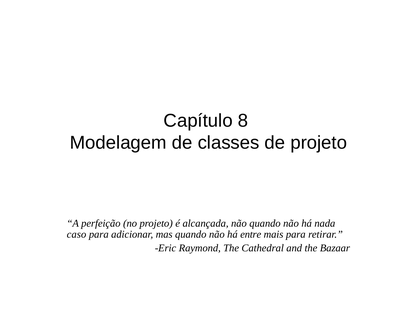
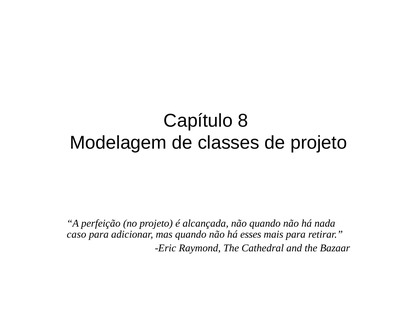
entre: entre -> esses (251, 234)
